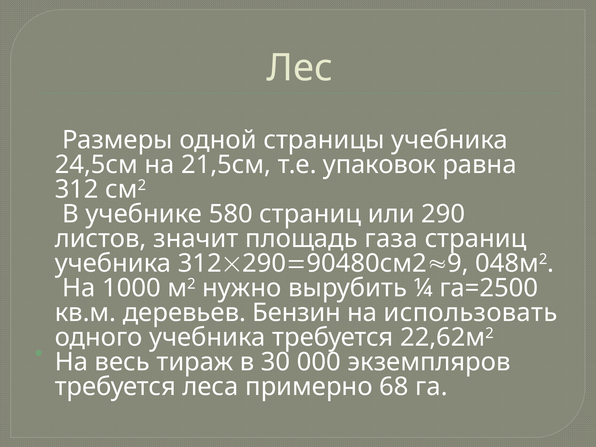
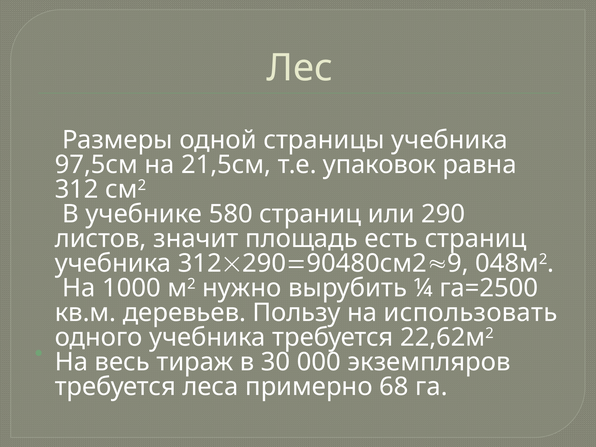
24,5см: 24,5см -> 97,5см (96, 165)
газа: газа -> есть (391, 239)
Бензин: Бензин -> Пользу (297, 313)
